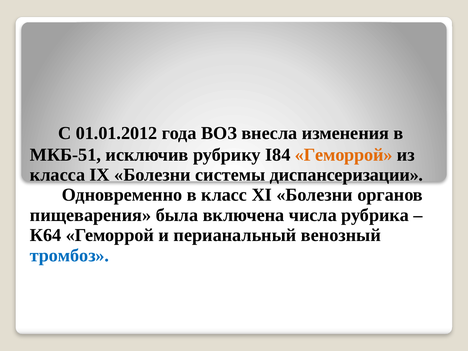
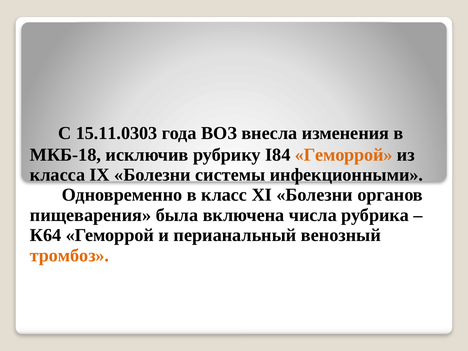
01.01.2012: 01.01.2012 -> 15.11.0303 (117, 133)
МКБ-51: МКБ-51 -> МКБ-18 (65, 155)
диспансеризации: диспансеризации -> инфекционными (346, 175)
тромбоз colour: blue -> orange (70, 255)
